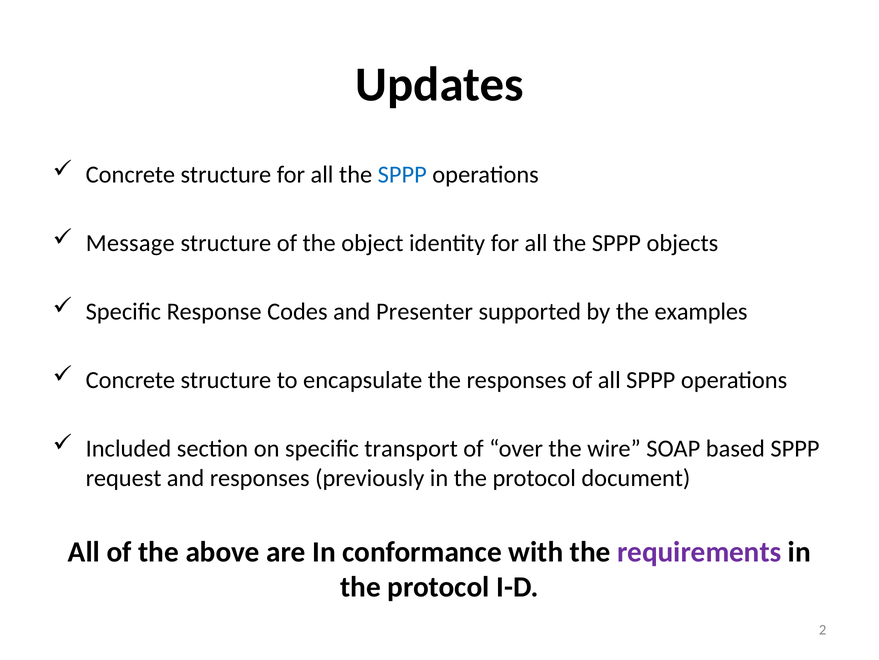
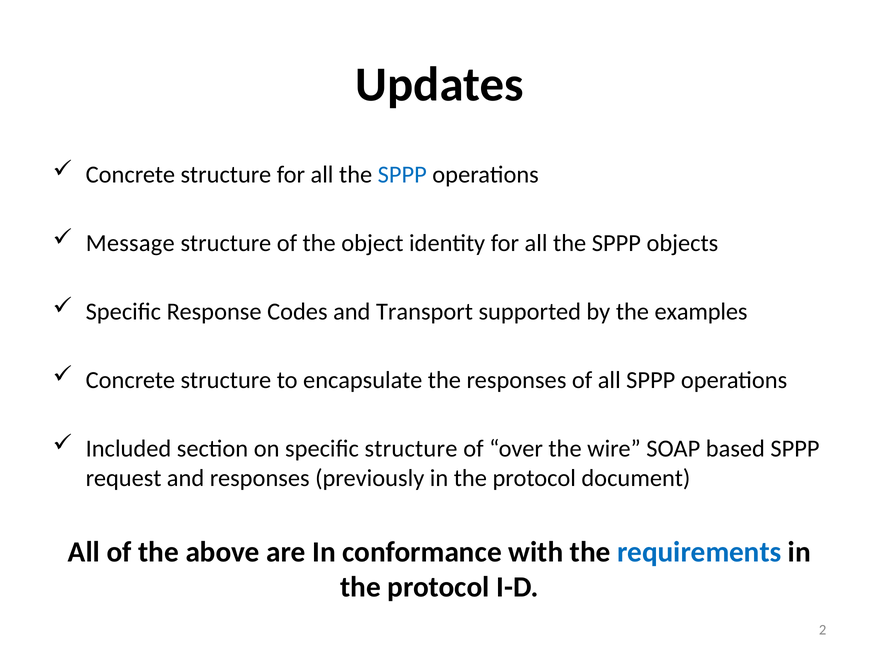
Presenter: Presenter -> Transport (425, 311)
specific transport: transport -> structure (411, 448)
requirements colour: purple -> blue (699, 551)
